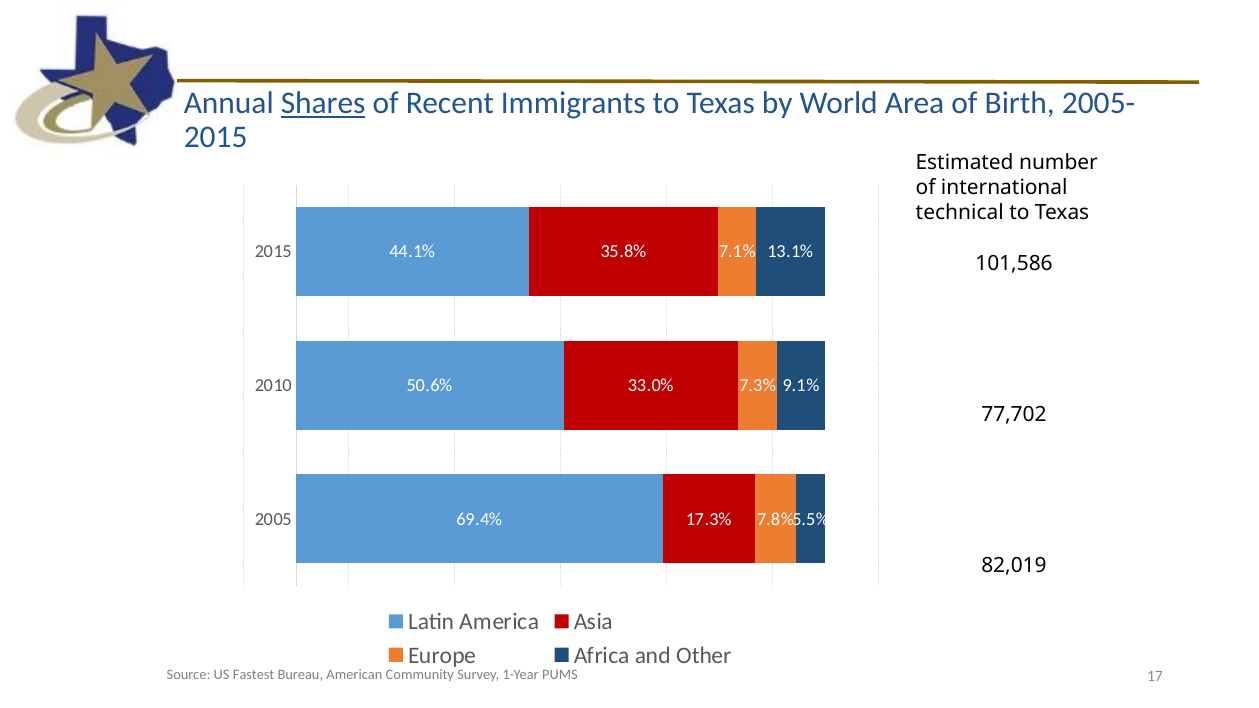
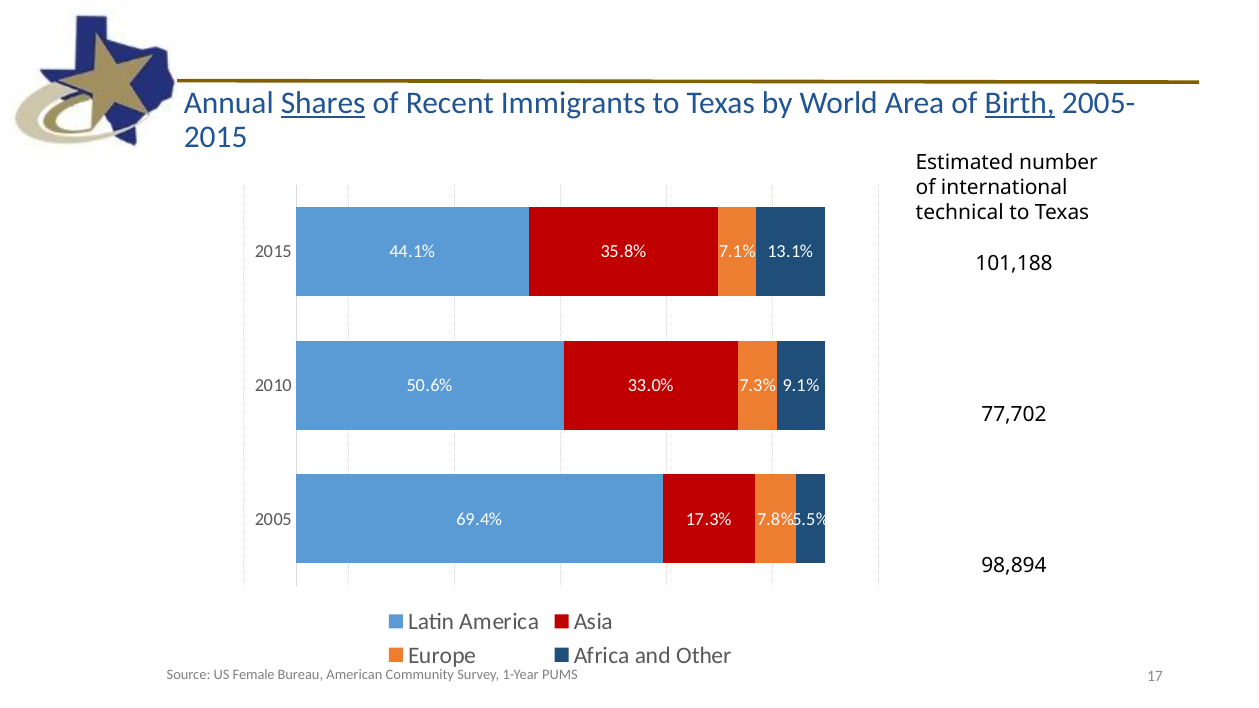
Birth underline: none -> present (1020, 103)
101,586: 101,586 -> 101,188 (1014, 263)
82,019: 82,019 -> 98,894 (1014, 565)
Fastest: Fastest -> Female (254, 675)
